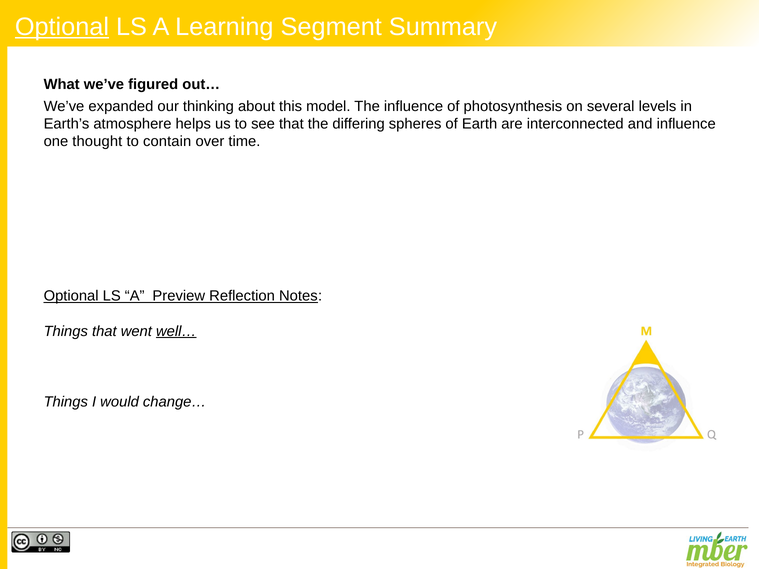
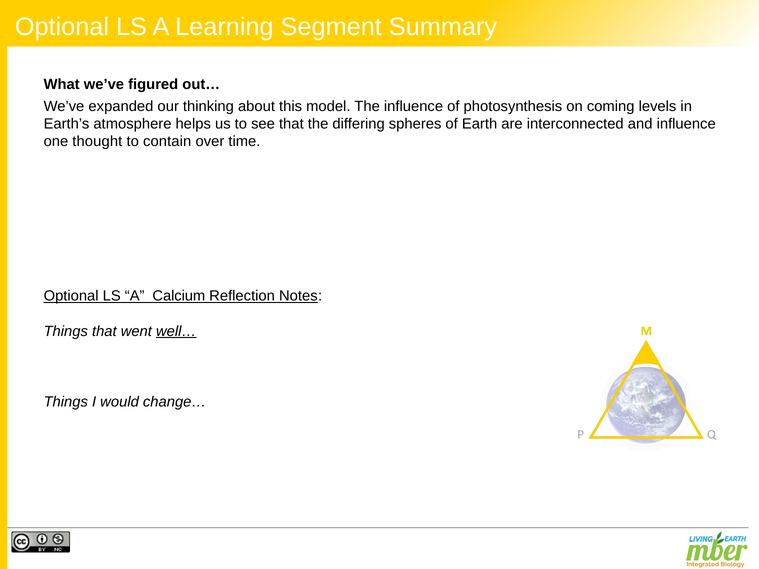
Optional underline: present -> none (62, 27)
several: several -> coming (611, 106)
Preview: Preview -> Calcium (179, 296)
